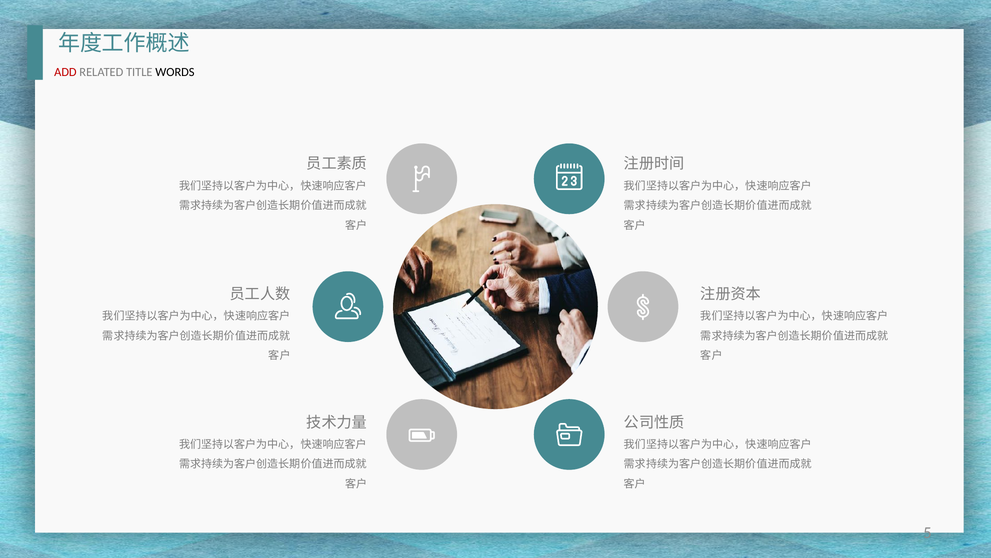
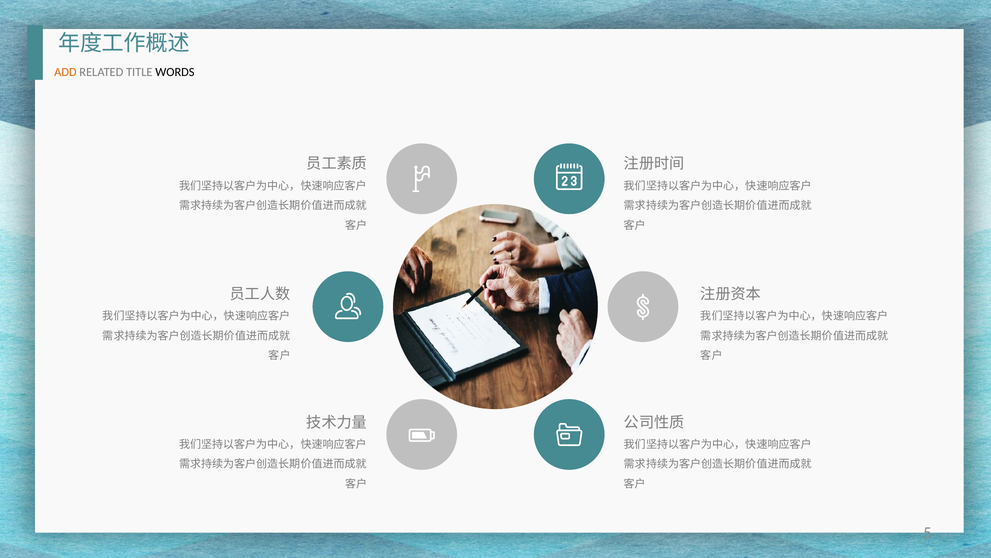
ADD colour: red -> orange (65, 72)
